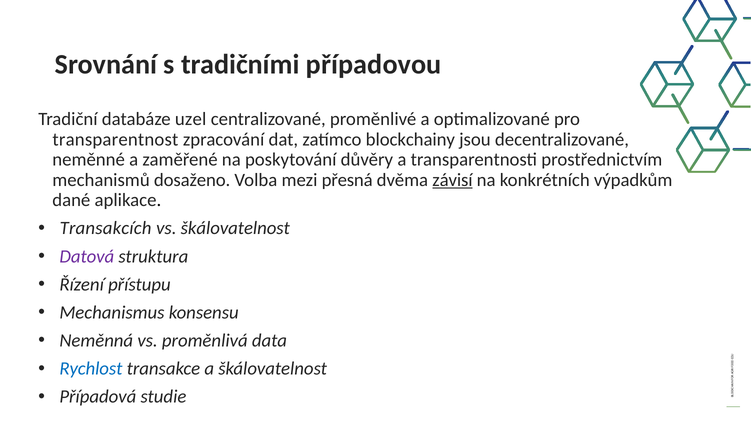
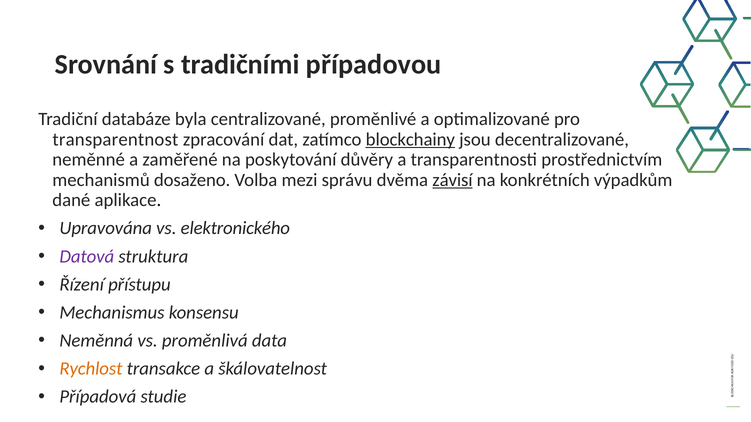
uzel: uzel -> byla (191, 119)
blockchainy underline: none -> present (410, 140)
přesná: přesná -> správu (347, 180)
Transakcích: Transakcích -> Upravována (106, 229)
vs škálovatelnost: škálovatelnost -> elektronického (235, 229)
Rychlost colour: blue -> orange (91, 369)
